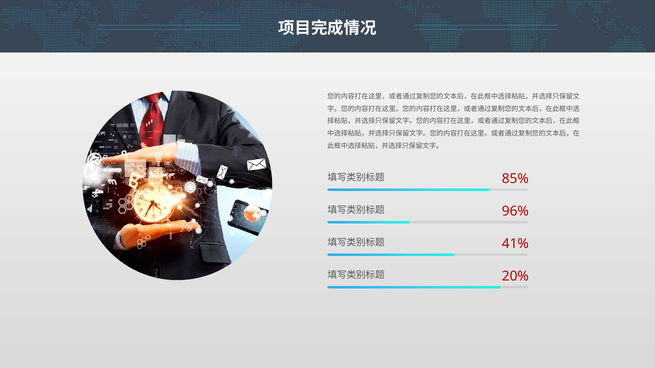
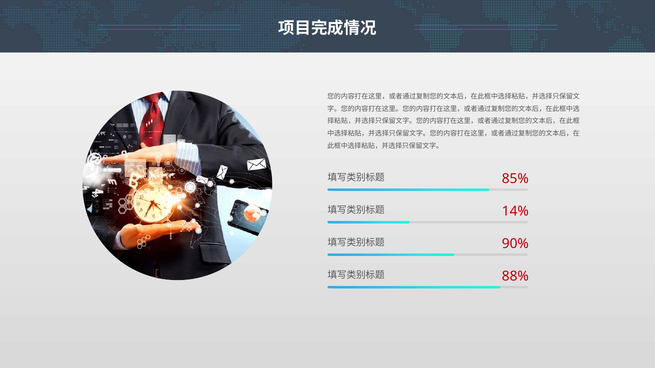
96%: 96% -> 14% (515, 211)
41%: 41% -> 90% (515, 244)
20%: 20% -> 88% (515, 277)
